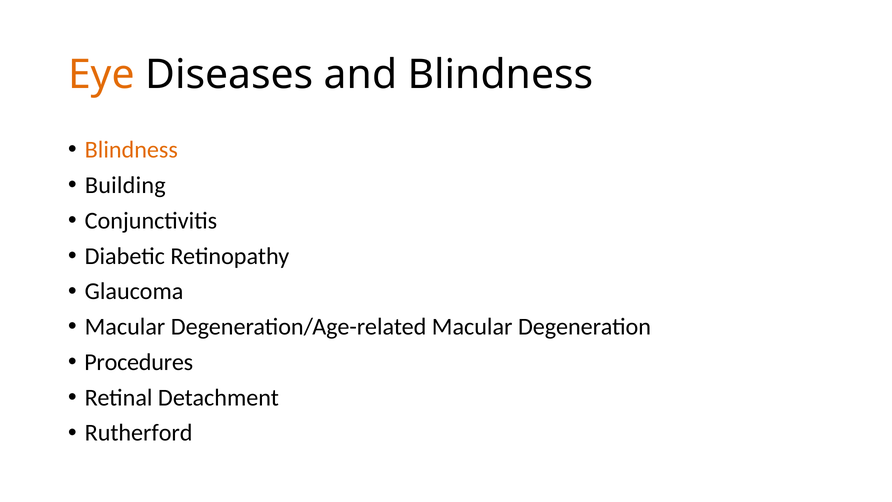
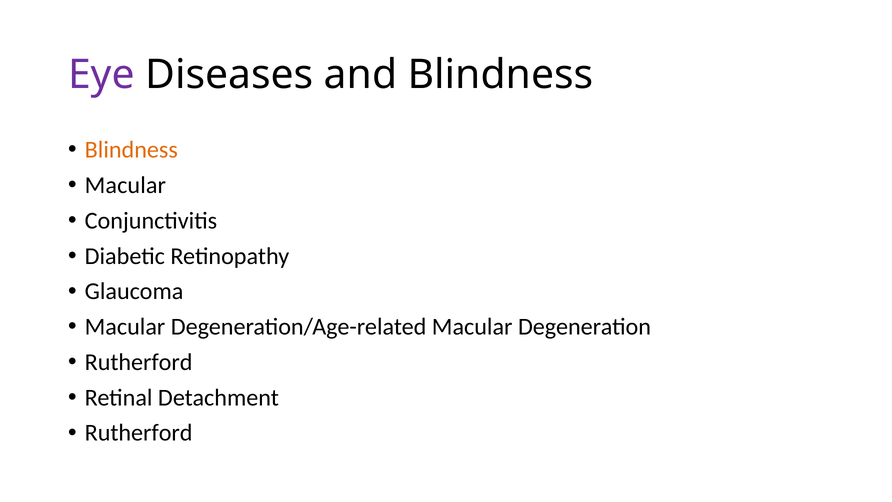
Eye colour: orange -> purple (101, 75)
Building: Building -> Macular (125, 185)
Procedures: Procedures -> Rutherford (139, 362)
